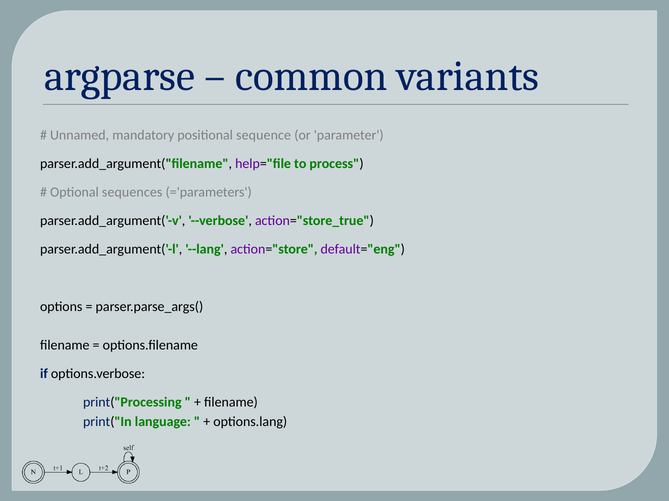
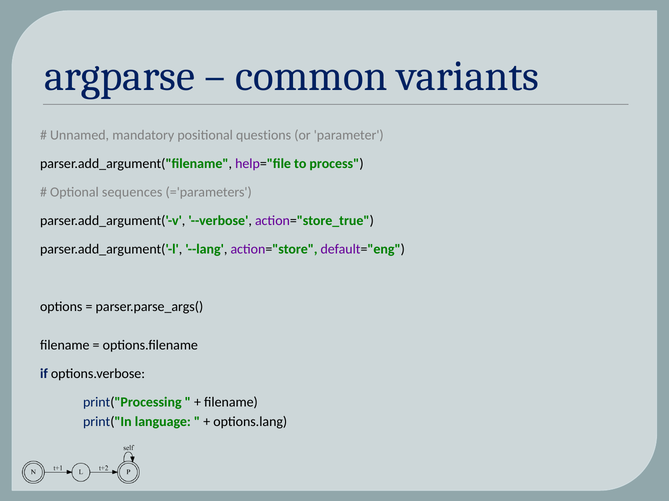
sequence: sequence -> questions (264, 136)
